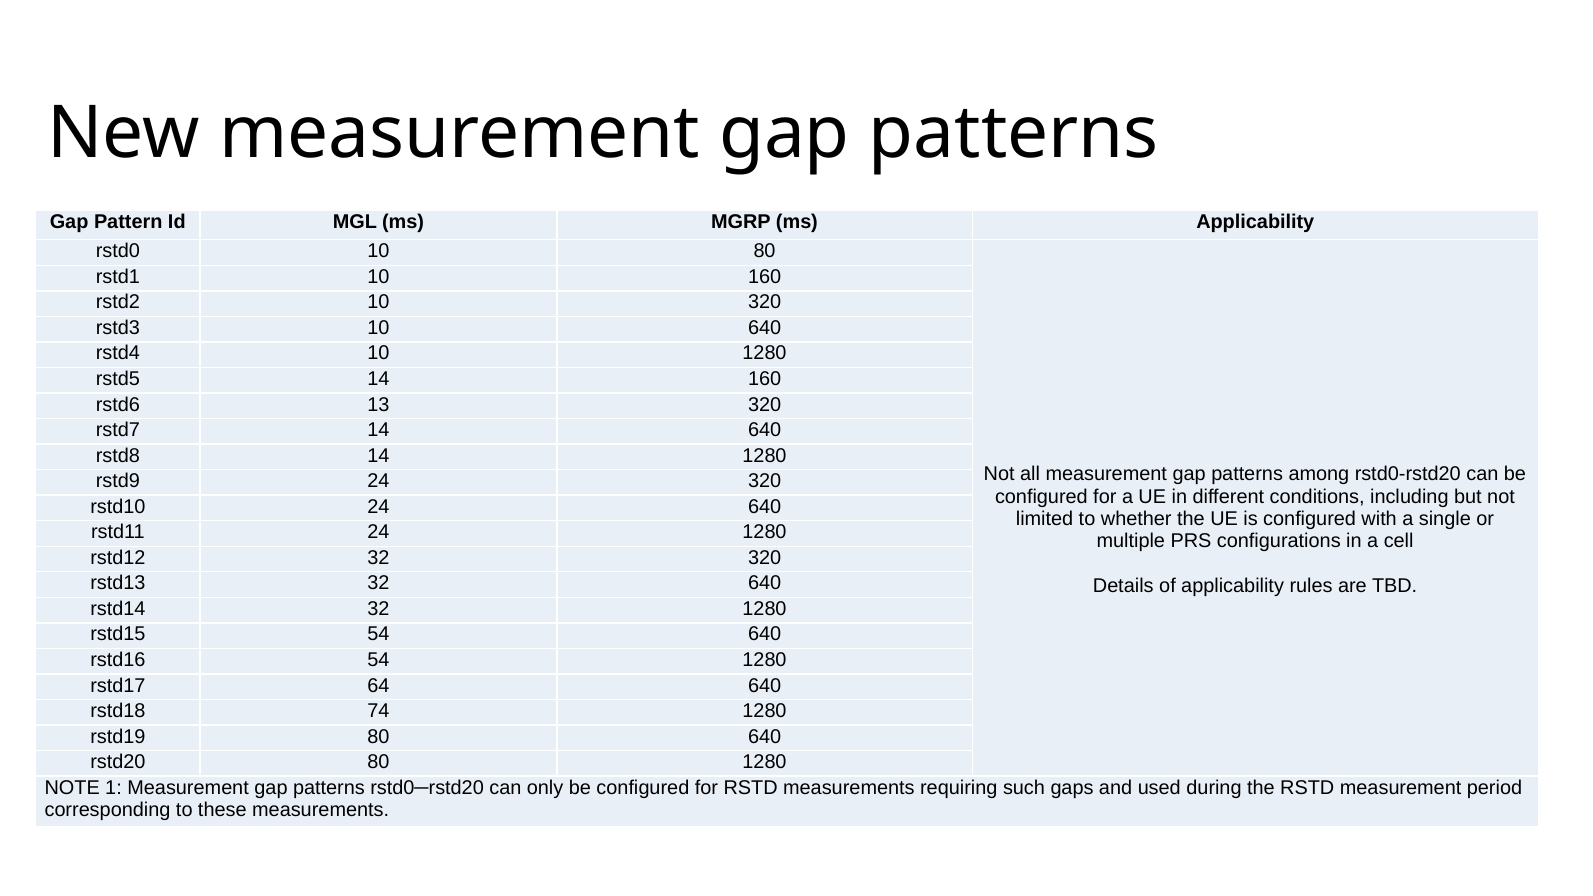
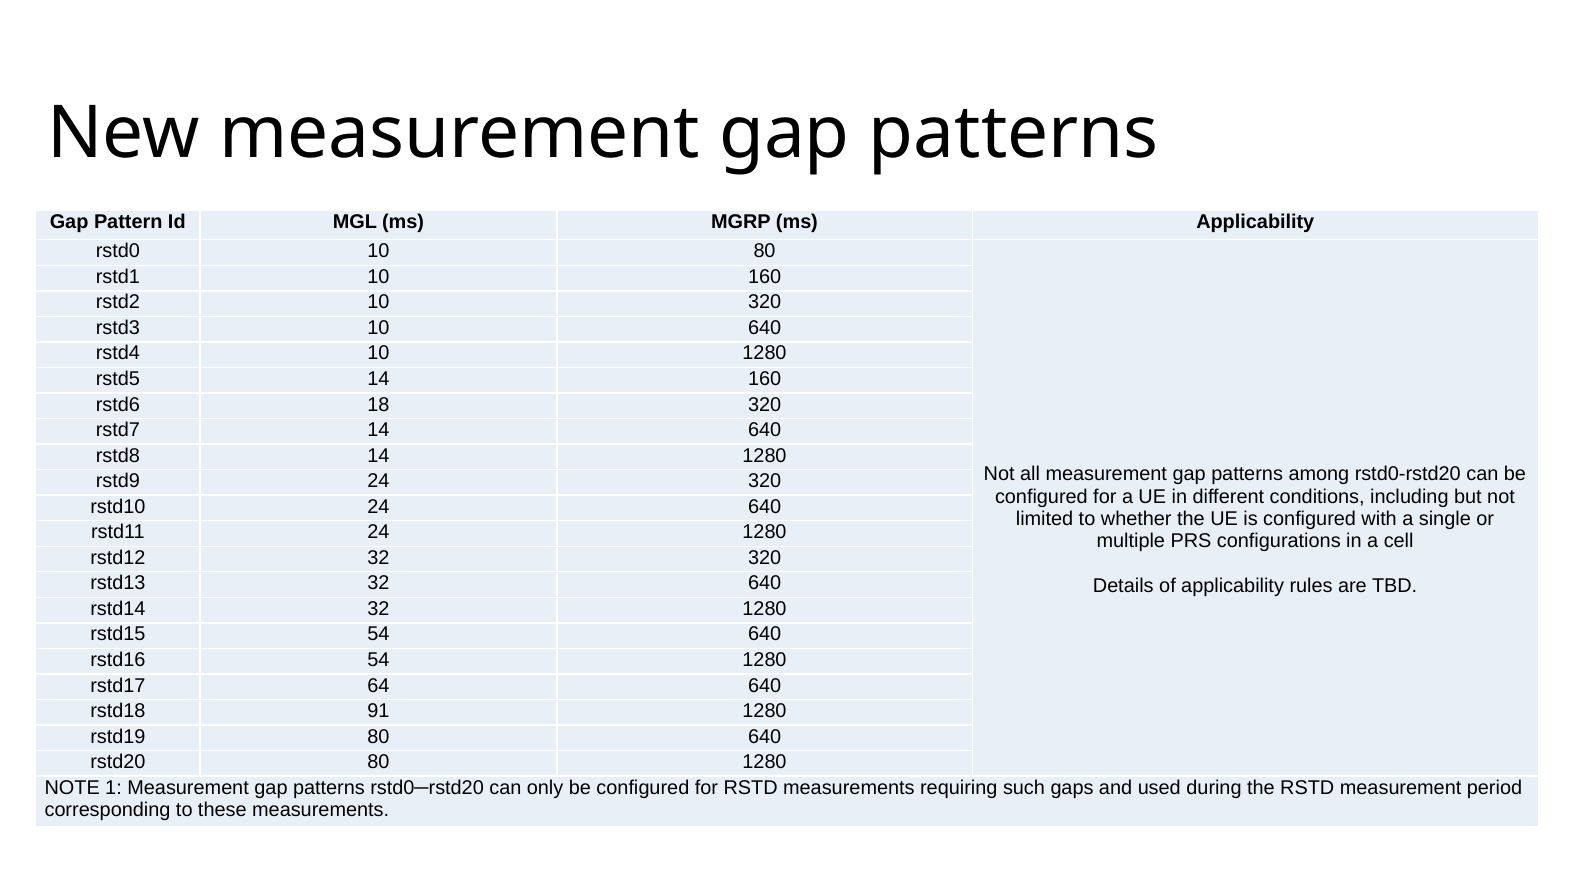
13: 13 -> 18 (378, 405)
74: 74 -> 91 (378, 711)
